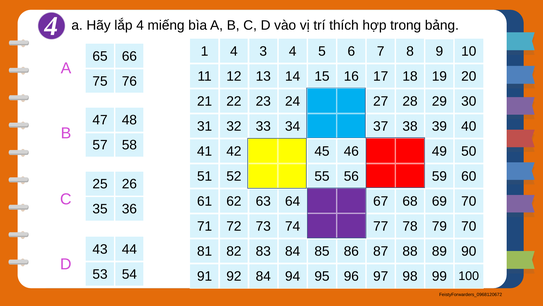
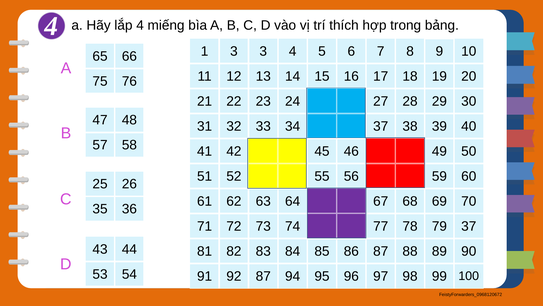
1 4: 4 -> 3 (234, 51)
79 70: 70 -> 37 (469, 226)
92 84: 84 -> 87 (263, 276)
